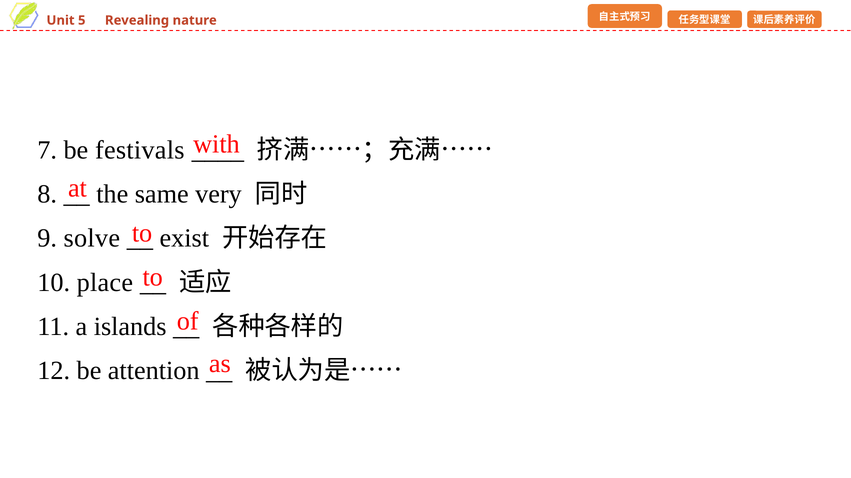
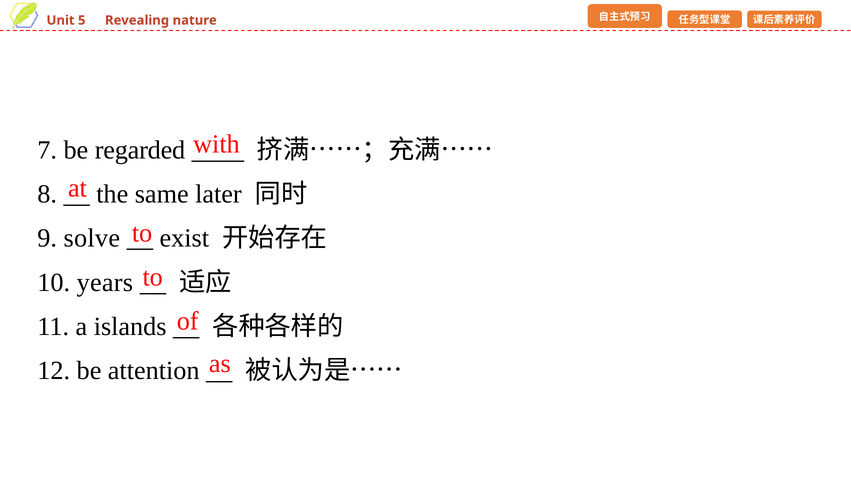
festivals: festivals -> regarded (140, 150)
very: very -> later (218, 194)
place: place -> years (105, 283)
